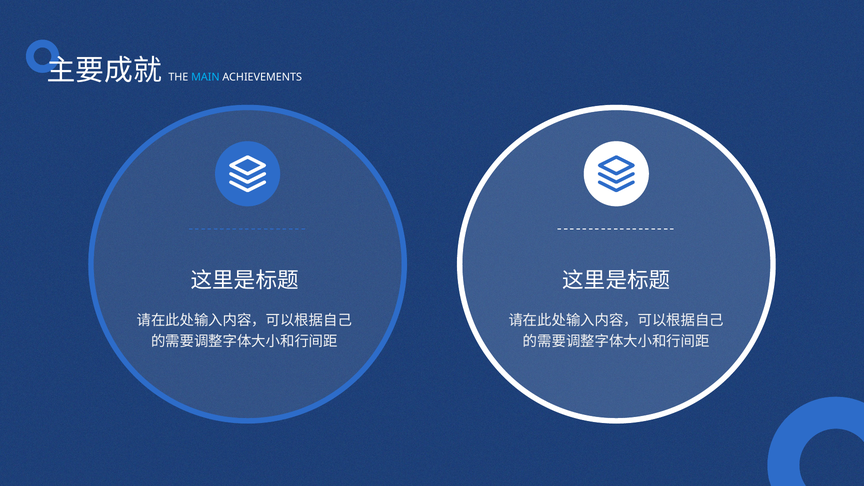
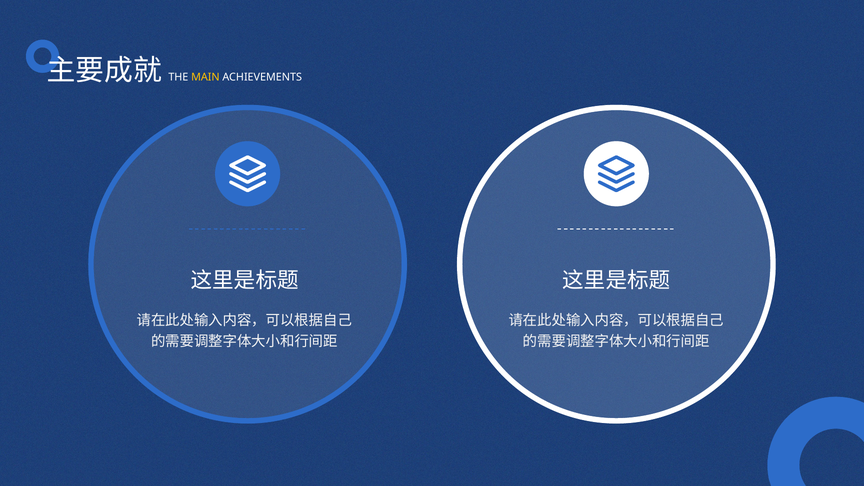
MAIN colour: light blue -> yellow (205, 77)
